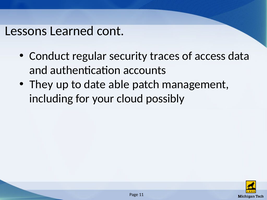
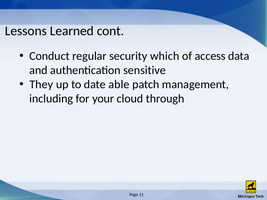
traces: traces -> which (165, 56)
accounts: accounts -> sensitive (145, 70)
possibly: possibly -> through (165, 99)
